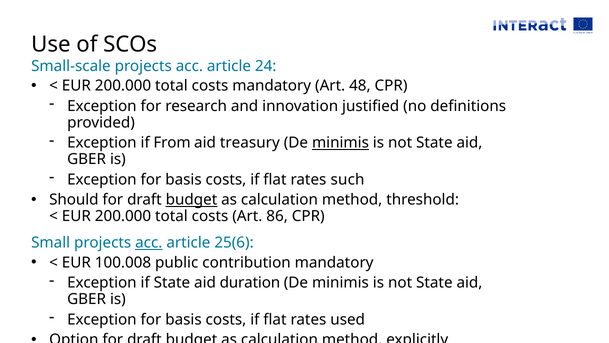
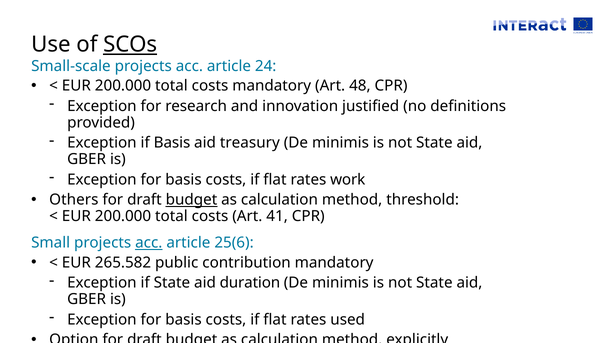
SCOs underline: none -> present (130, 45)
if From: From -> Basis (172, 143)
minimis underline: present -> none (340, 143)
such: such -> work (348, 179)
Should: Should -> Others (74, 200)
86: 86 -> 41 (277, 216)
100.008: 100.008 -> 265.582 (123, 262)
